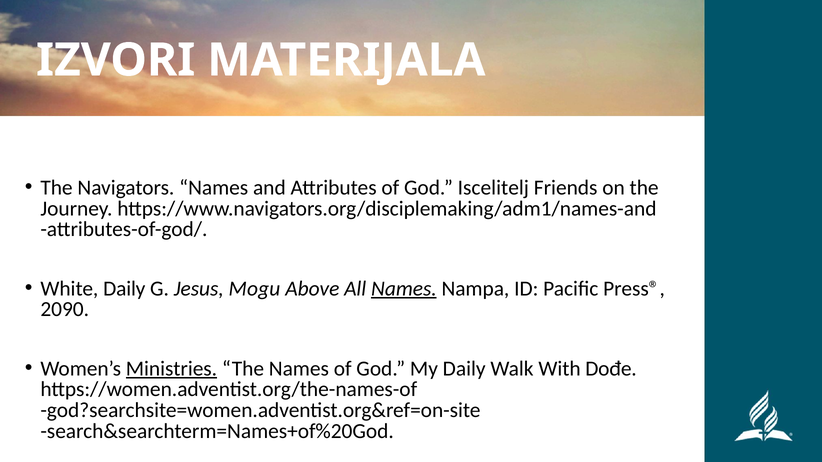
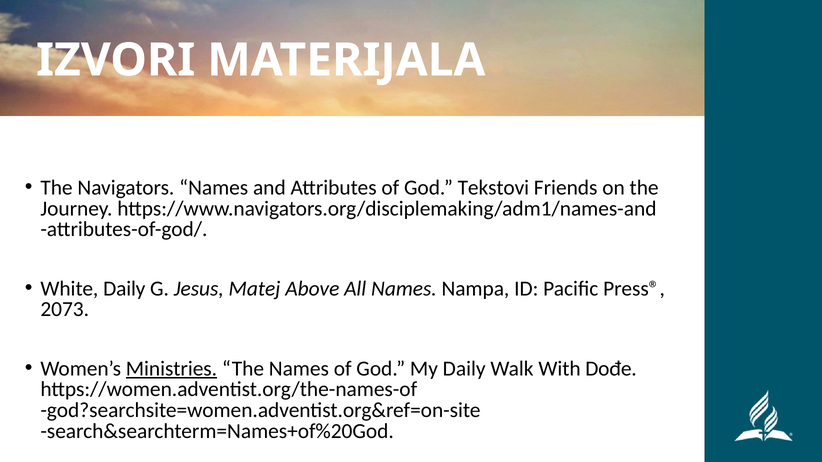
Iscelitelj: Iscelitelj -> Tekstovi (493, 188)
Mogu: Mogu -> Matej (255, 289)
Names underline: present -> none (404, 289)
2090: 2090 -> 2073 (65, 310)
